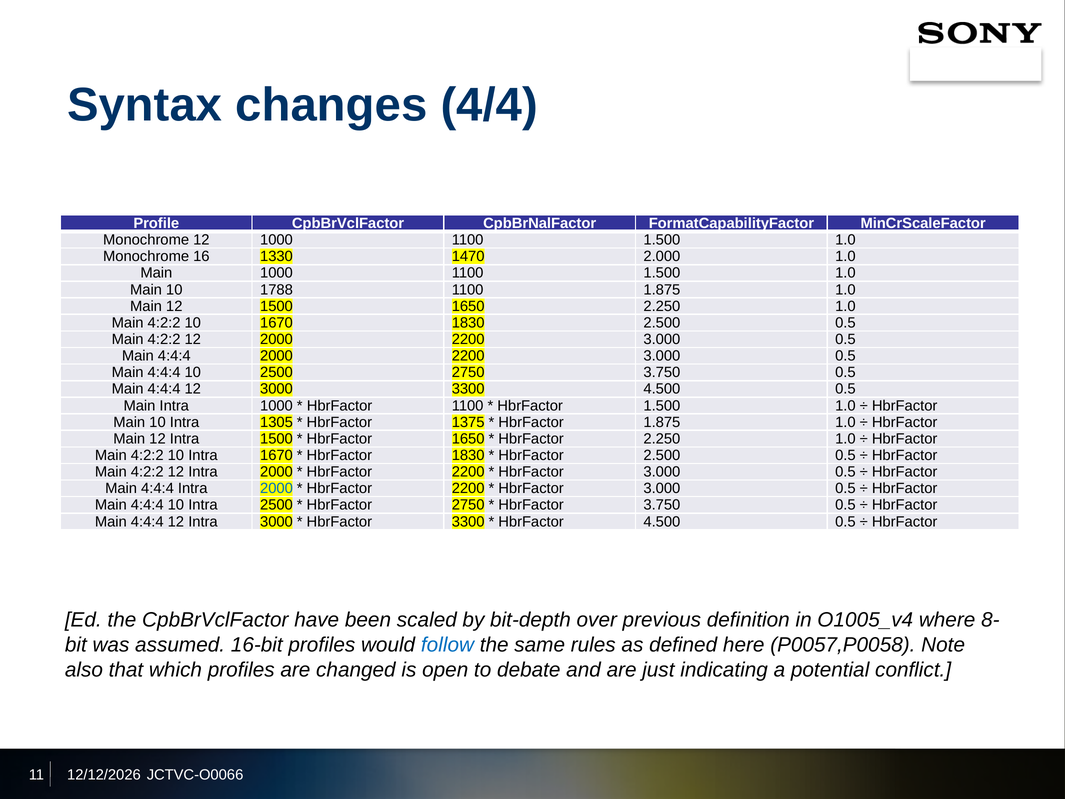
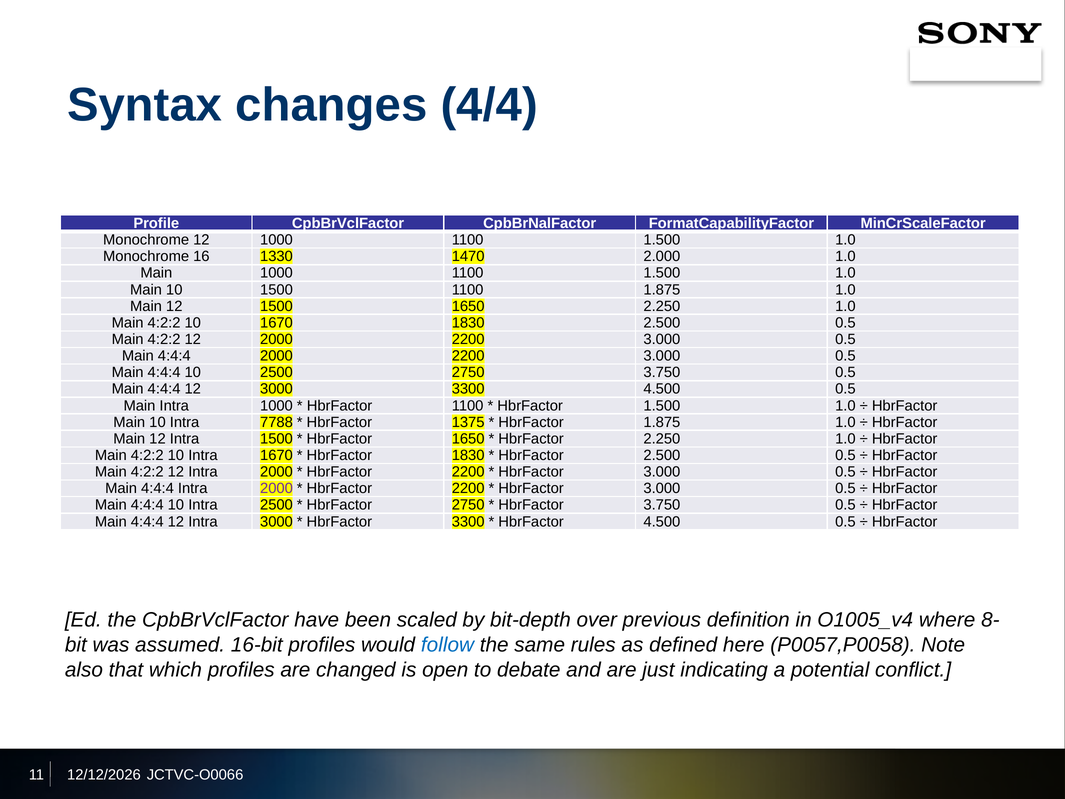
10 1788: 1788 -> 1500 (276, 290)
1305: 1305 -> 7788 (276, 422)
2000 colour: blue -> purple (276, 488)
